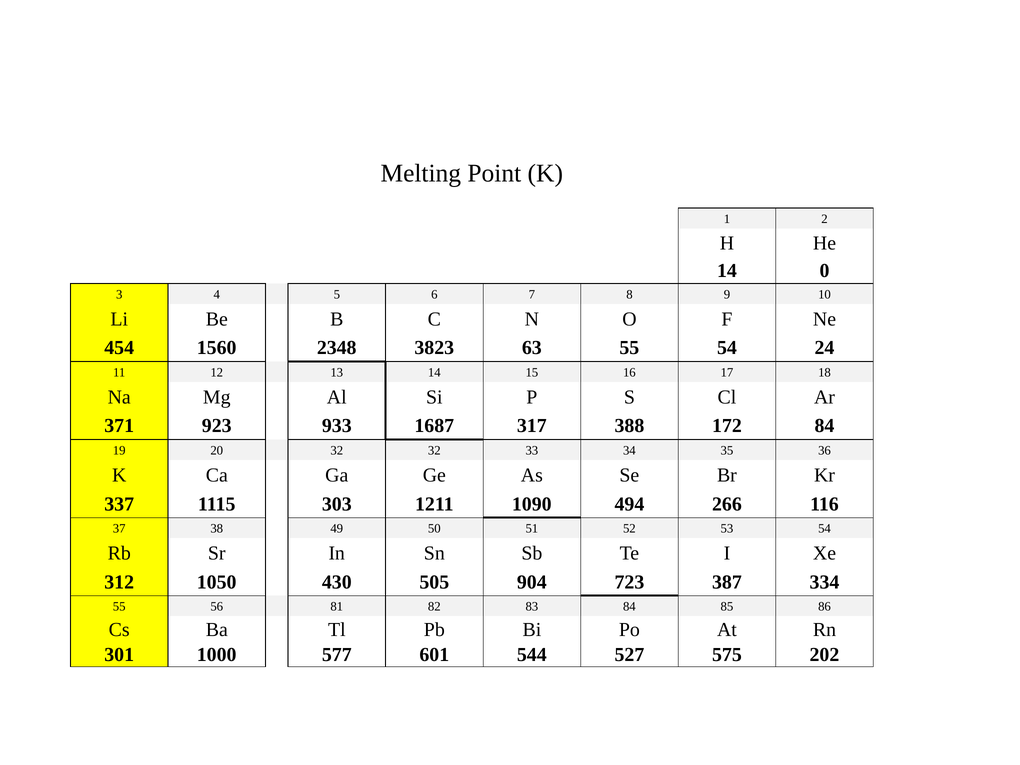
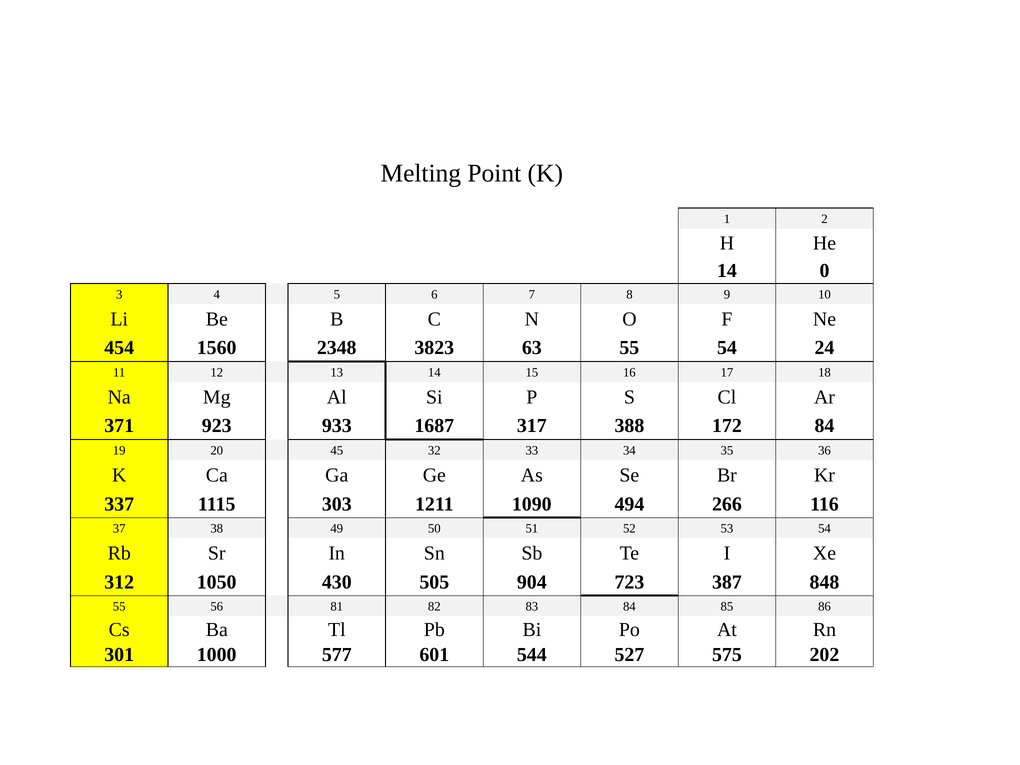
20 32: 32 -> 45 (337, 451)
334: 334 -> 848 (824, 582)
